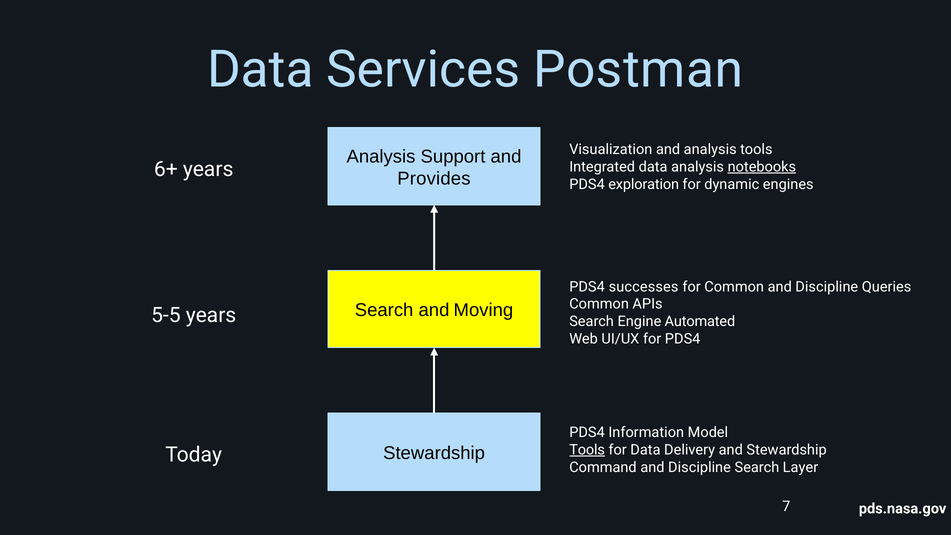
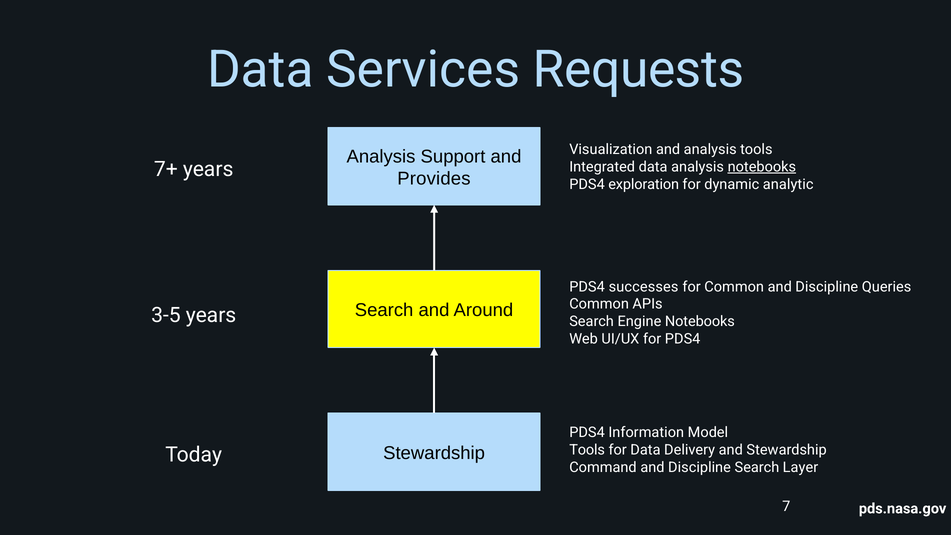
Postman: Postman -> Requests (639, 70)
6+: 6+ -> 7+ (166, 169)
engines: engines -> analytic (788, 184)
Moving: Moving -> Around (483, 310)
5-5: 5-5 -> 3-5 (166, 315)
Engine Automated: Automated -> Notebooks (700, 322)
Tools underline: present -> none (587, 450)
